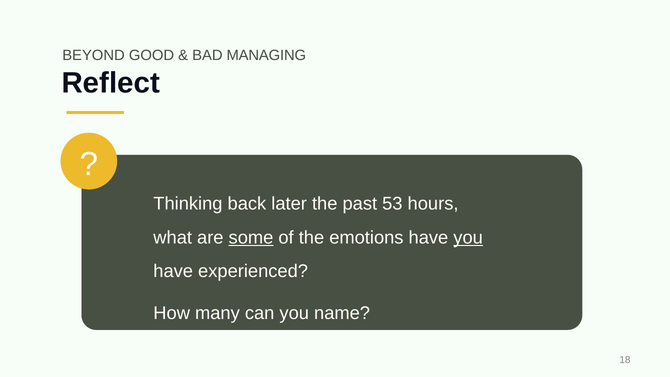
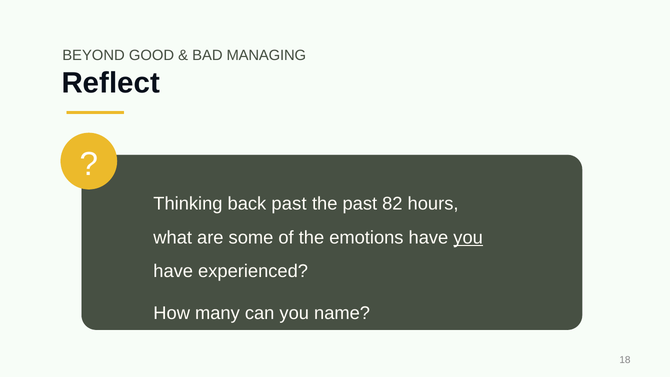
back later: later -> past (289, 204)
53: 53 -> 82 (392, 204)
some underline: present -> none (251, 237)
